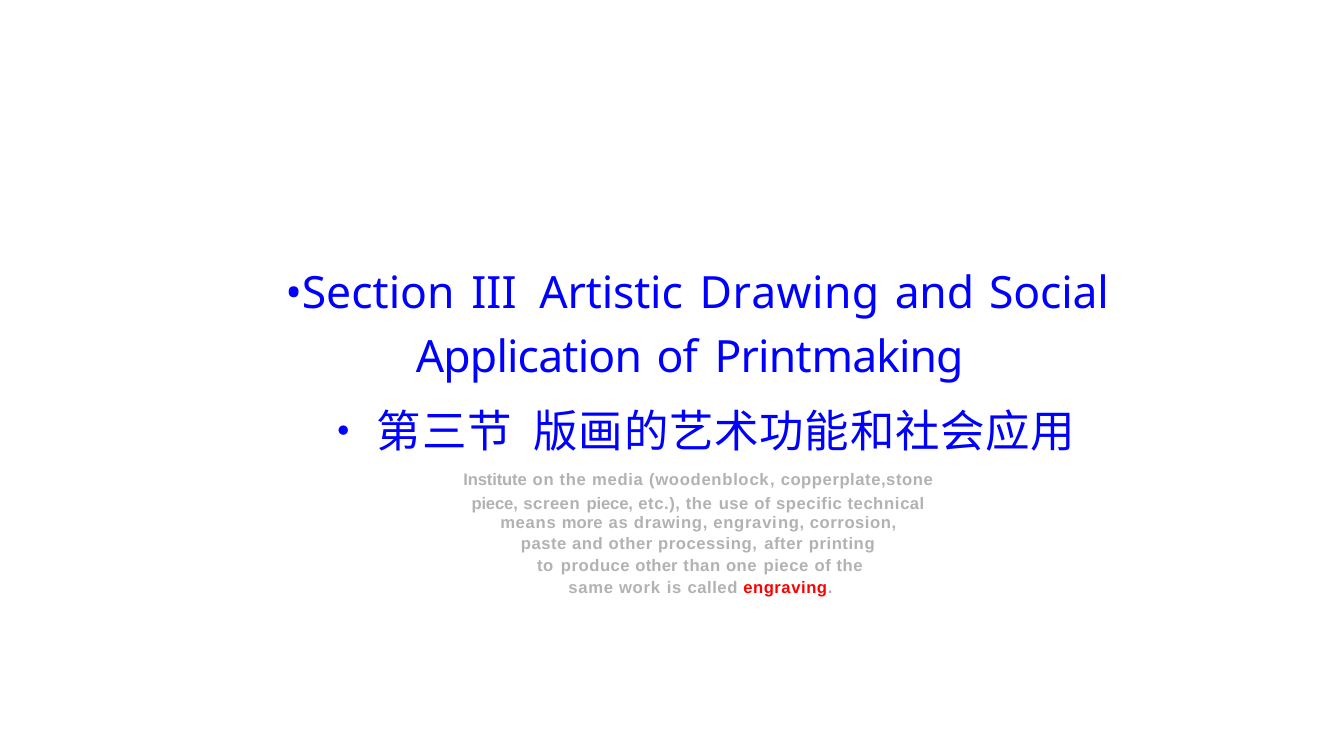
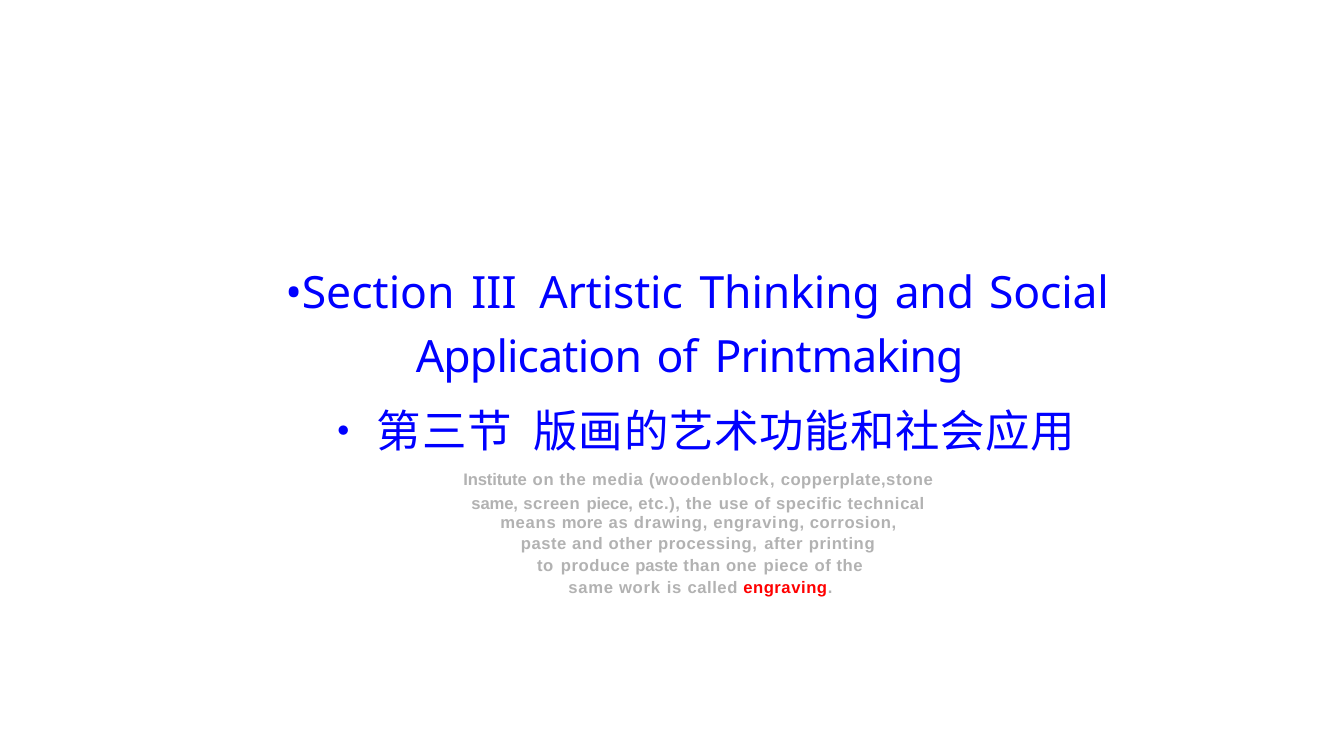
Artistic Drawing: Drawing -> Thinking (790, 294)
piece: piece -> same (495, 504)
produce other: other -> paste (657, 566)
